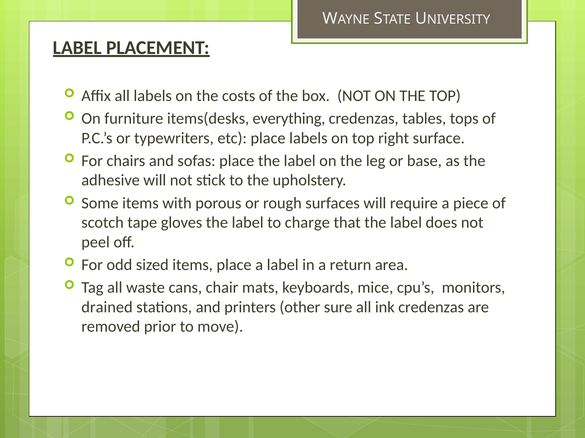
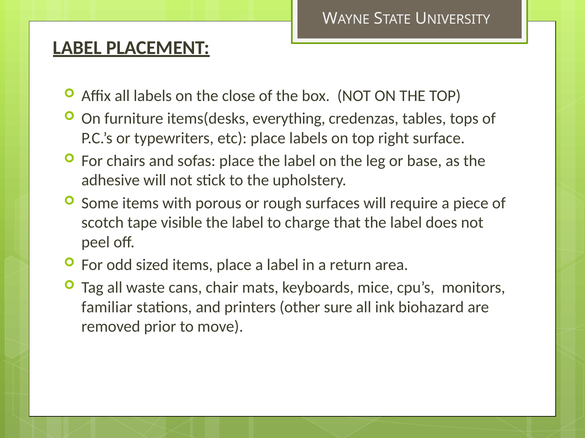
costs: costs -> close (239, 96)
gloves: gloves -> visible (182, 223)
drained: drained -> familiar (107, 308)
ink credenzas: credenzas -> biohazard (431, 308)
